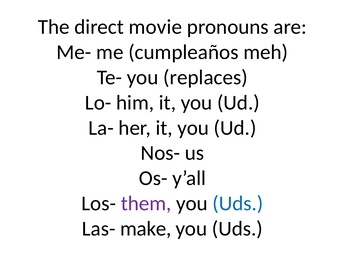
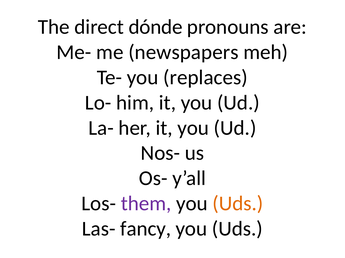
movie: movie -> dónde (156, 27)
cumpleaños: cumpleaños -> newspapers (183, 52)
Uds colour: blue -> orange (238, 204)
make: make -> fancy (146, 229)
